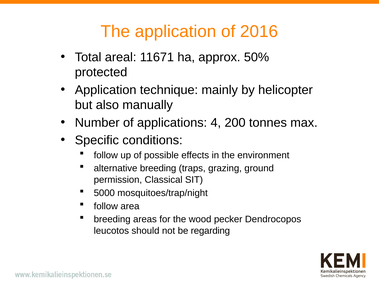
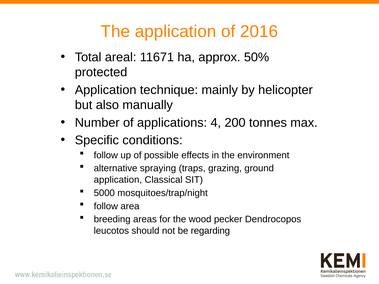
alternative breeding: breeding -> spraying (158, 169)
permission: permission -> application (118, 180)
